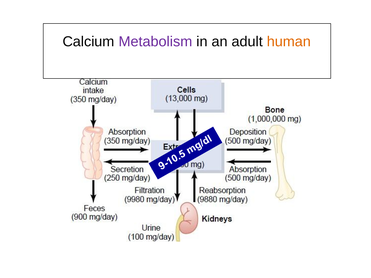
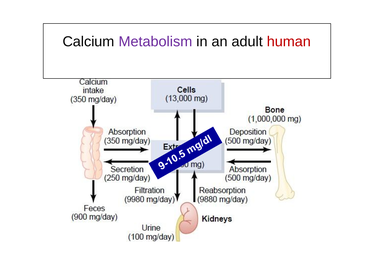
human colour: orange -> red (289, 42)
